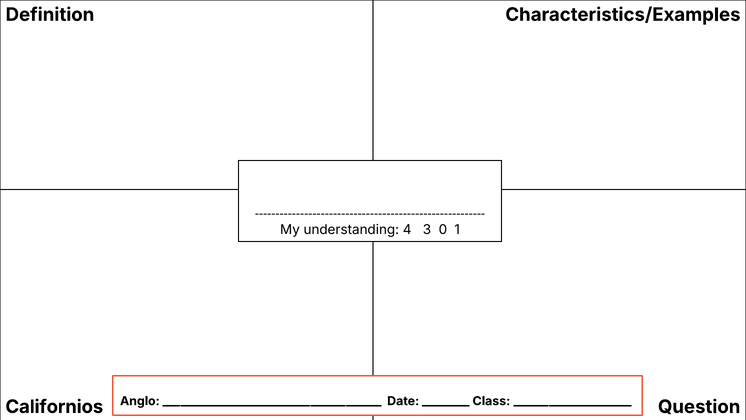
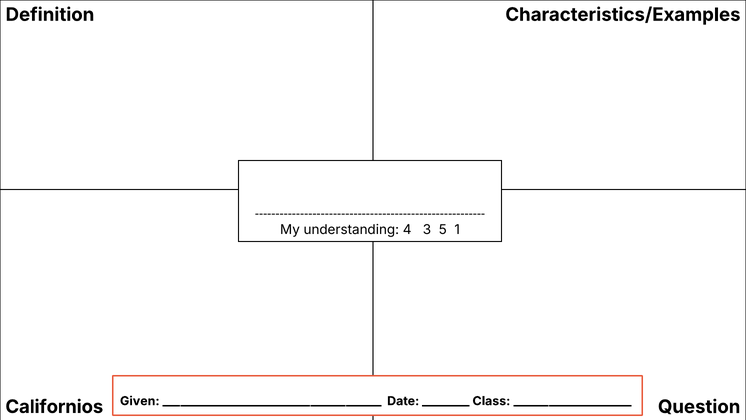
0: 0 -> 5 (443, 230)
Anglo: Anglo -> Given (140, 401)
